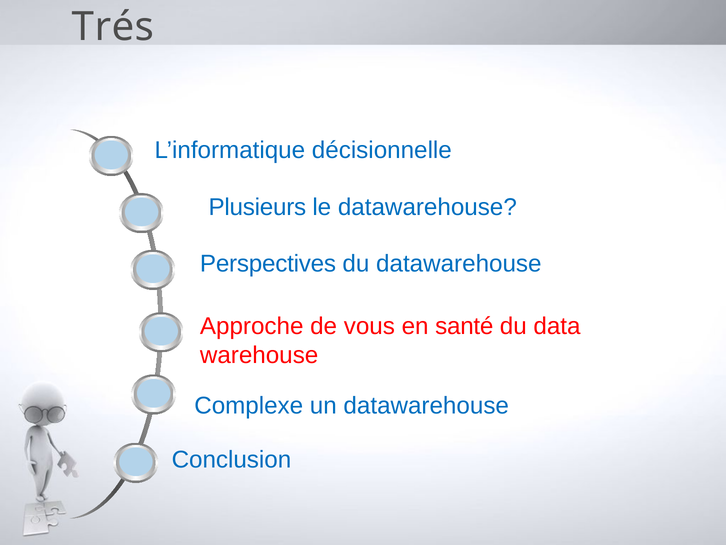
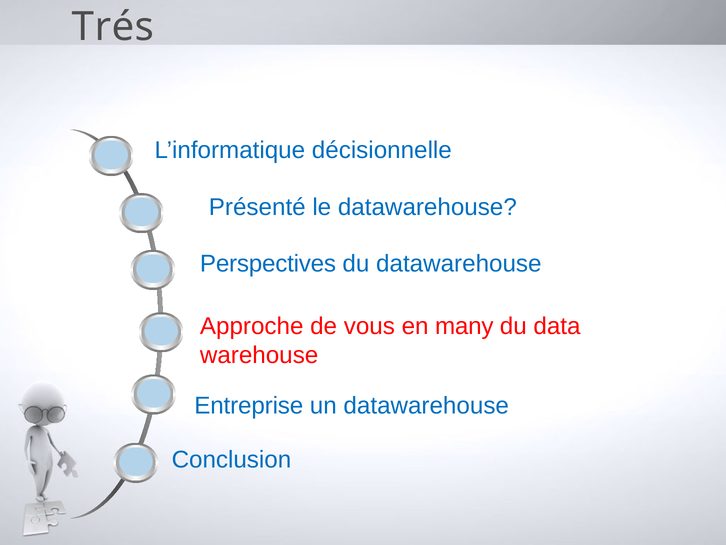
Plusieurs: Plusieurs -> Présenté (257, 207)
santé: santé -> many (464, 326)
Complexe: Complexe -> Entreprise (249, 405)
